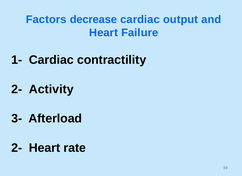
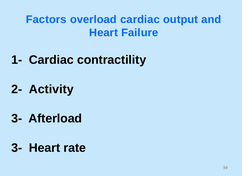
decrease: decrease -> overload (93, 19)
2-: 2- -> 3- (17, 148)
